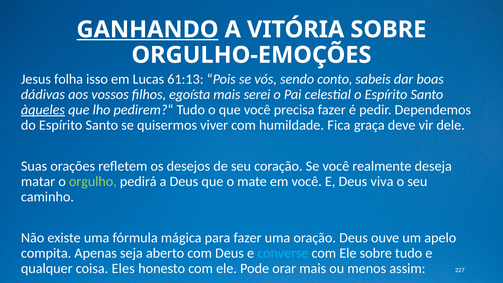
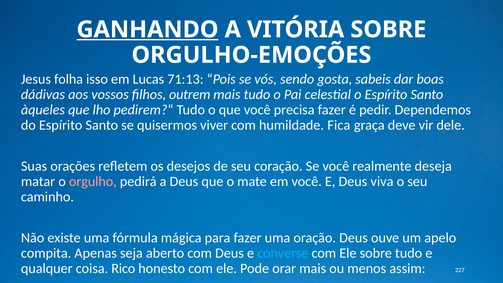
61:13: 61:13 -> 71:13 (185, 79)
conto: conto -> gosta (335, 79)
egoísta: egoísta -> outrem (190, 94)
mais serei: serei -> tudo (257, 94)
àqueles underline: present -> none (43, 110)
orgulho colour: light green -> pink (93, 181)
Eles: Eles -> Rico (123, 268)
